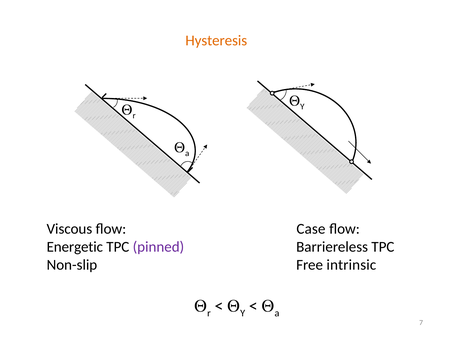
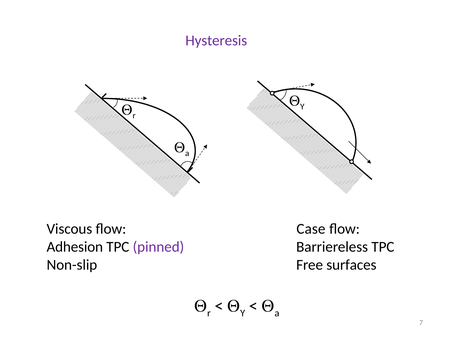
Hysteresis colour: orange -> purple (216, 40)
Energetic: Energetic -> Adhesion (75, 247)
intrinsic: intrinsic -> surfaces (351, 265)
